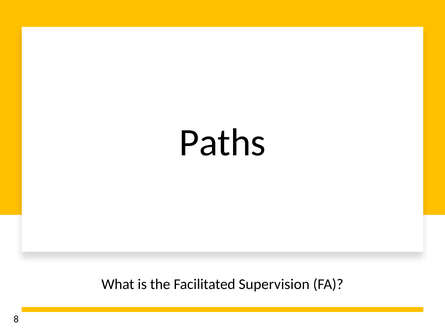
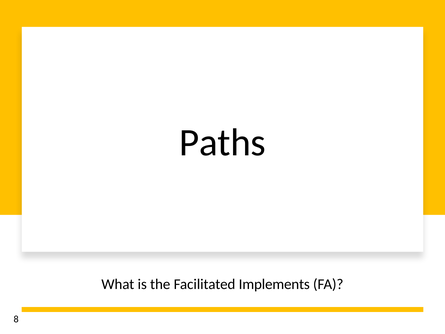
Supervision: Supervision -> Implements (274, 284)
